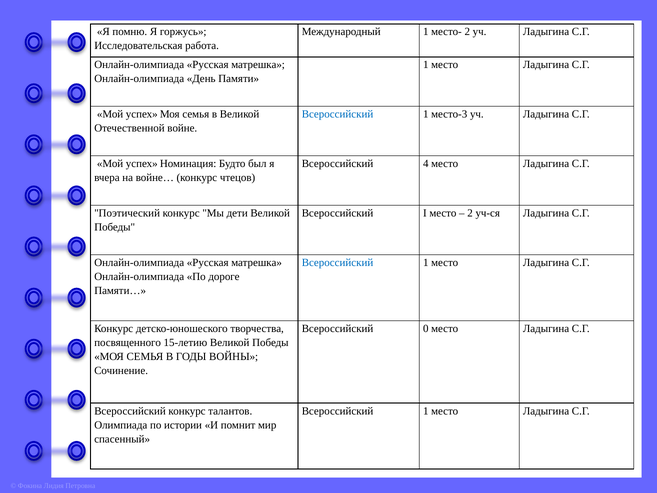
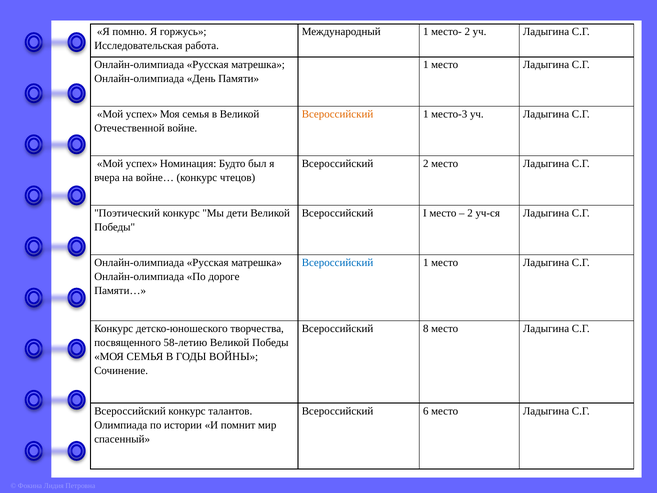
Всероссийский colour: blue -> orange (338, 114)
Всероссийский 4: 4 -> 2 (426, 164)
0: 0 -> 8 (426, 328)
15-летию: 15-летию -> 58-летию (185, 342)
1: 1 -> 6 (426, 411)
